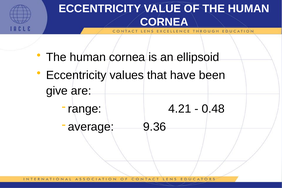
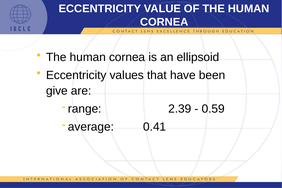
4.21: 4.21 -> 2.39 (180, 109)
0.48: 0.48 -> 0.59 (213, 109)
9.36: 9.36 -> 0.41 (155, 127)
